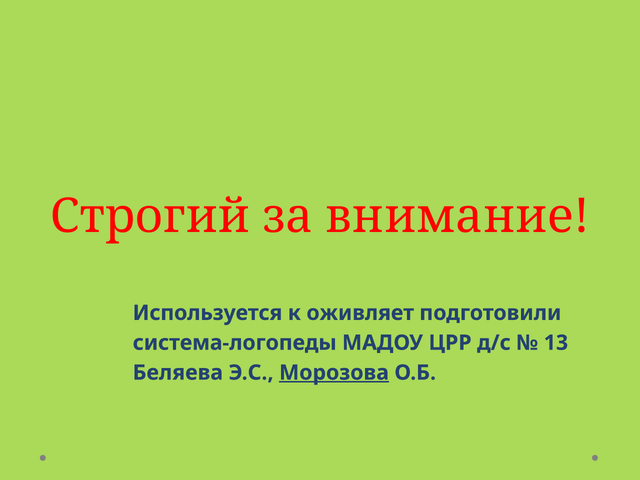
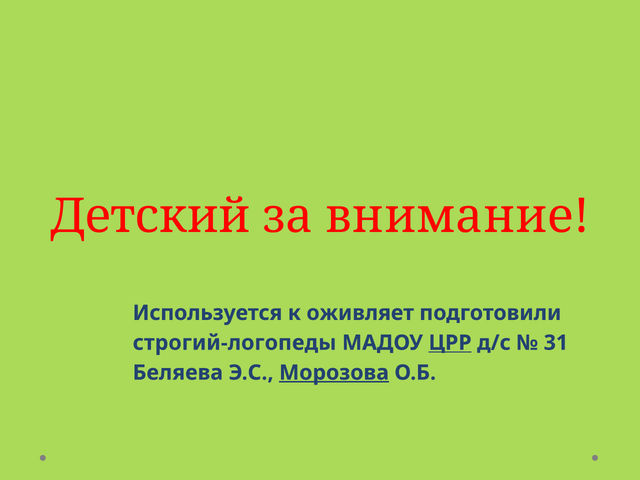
Строгий: Строгий -> Детский (150, 216)
система-логопеды: система-логопеды -> строгий-логопеды (235, 343)
ЦРР underline: none -> present (450, 343)
13: 13 -> 31 (556, 343)
